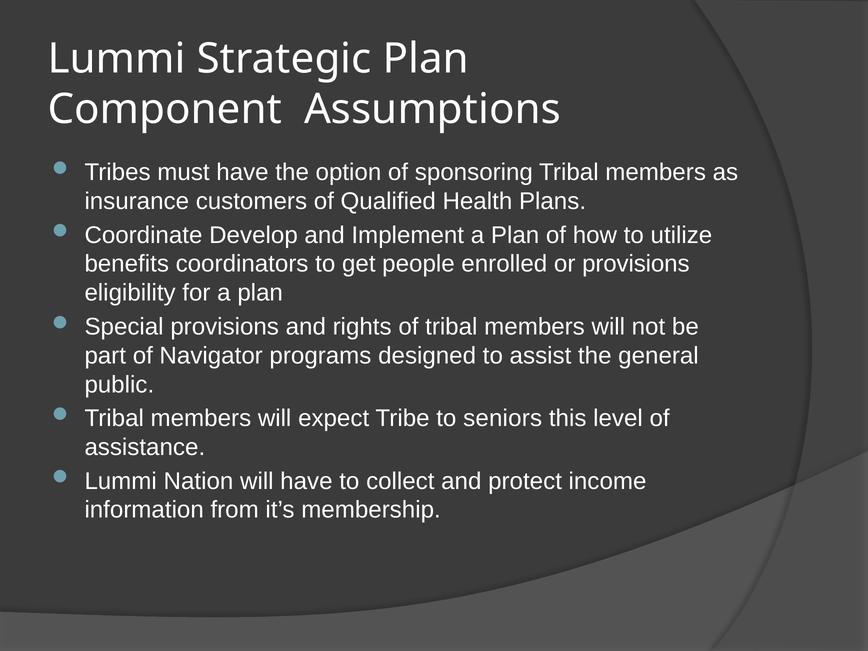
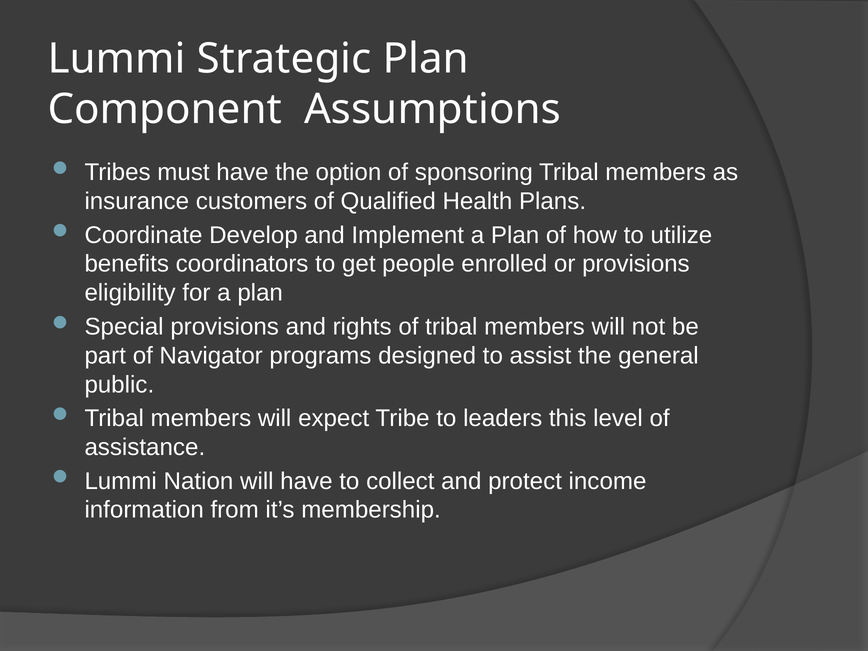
seniors: seniors -> leaders (503, 418)
